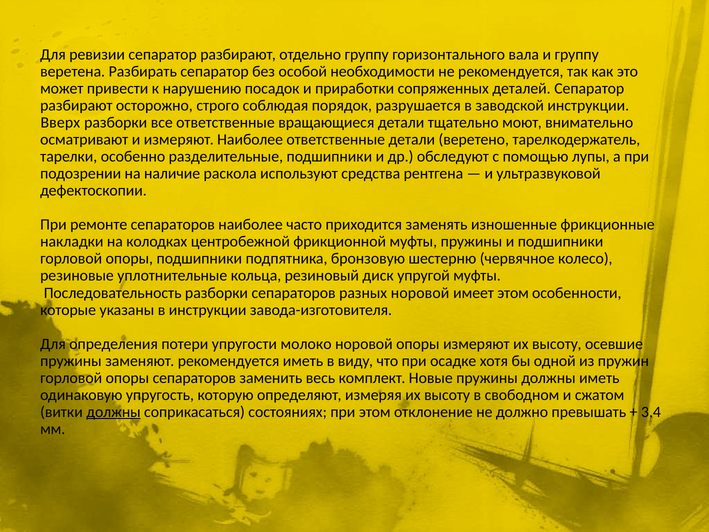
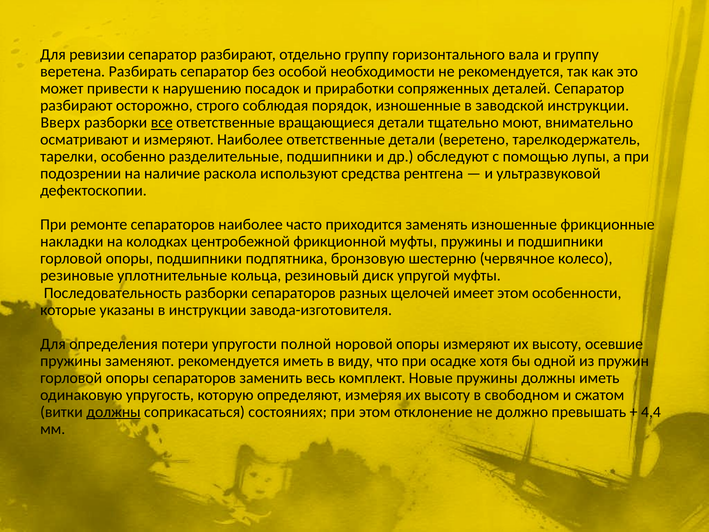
порядок разрушается: разрушается -> изношенные (418, 106)
все underline: none -> present (162, 123)
разных норовой: норовой -> щелочей (420, 293)
молоко: молоко -> полной (306, 344)
3,4: 3,4 -> 4,4 (651, 412)
